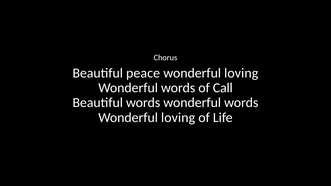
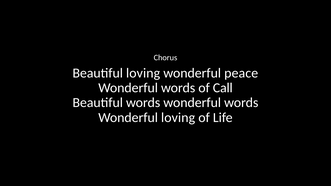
Beautiful peace: peace -> loving (143, 73)
loving: loving -> peace (241, 73)
